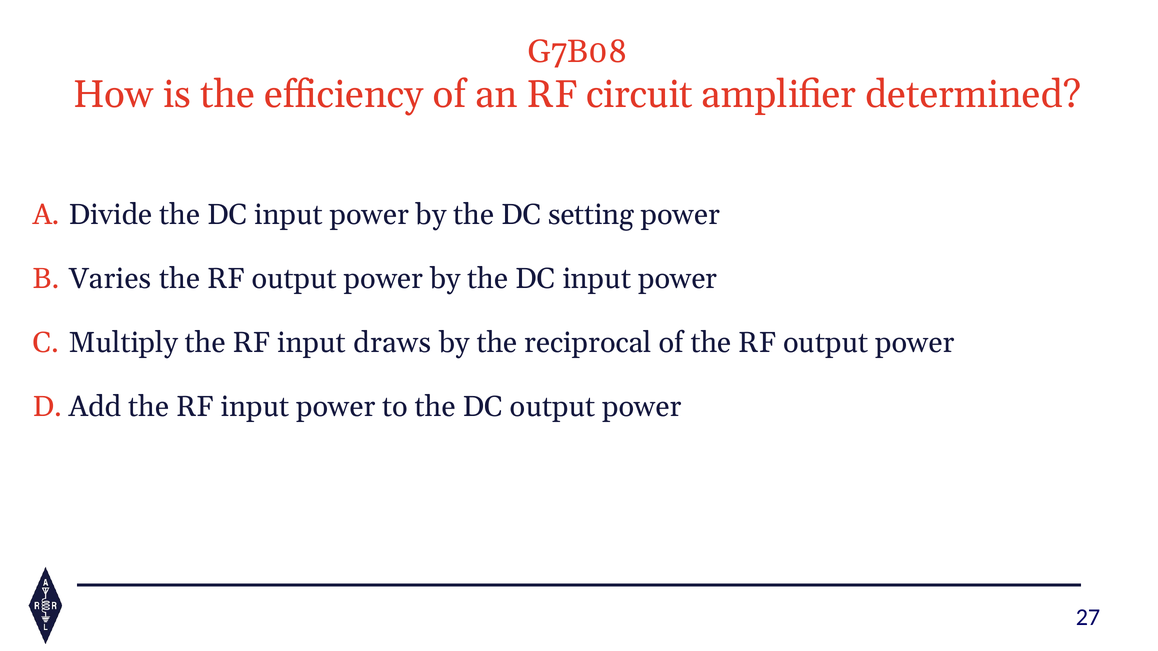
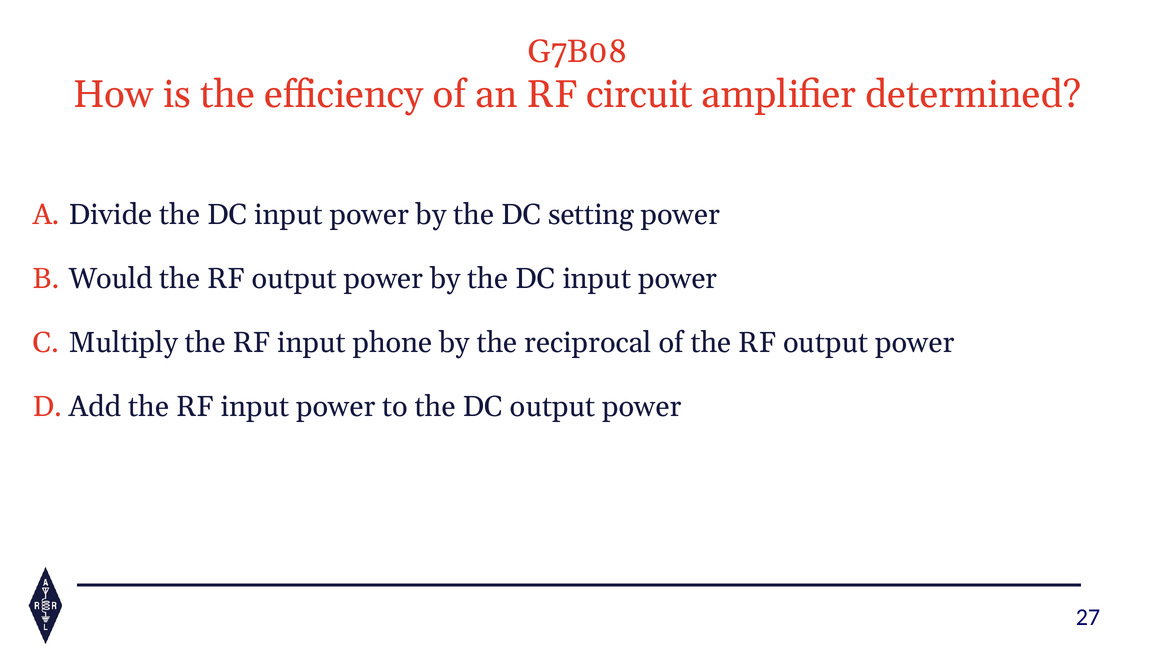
Varies: Varies -> Would (111, 279)
draws: draws -> phone (393, 343)
